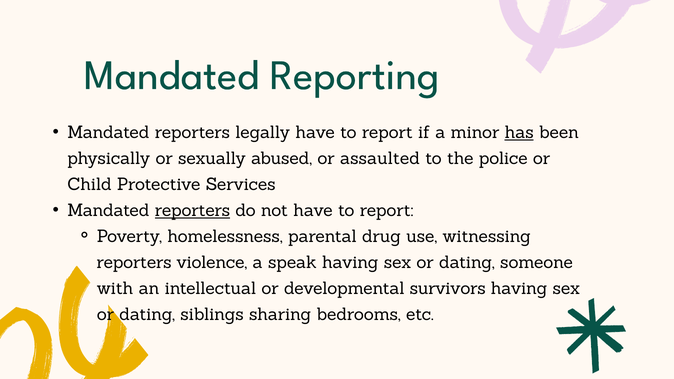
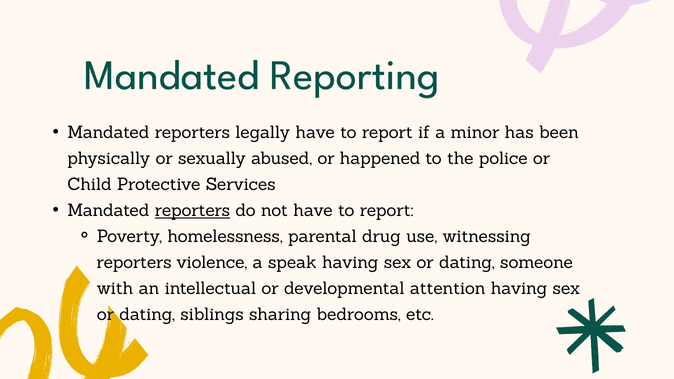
has underline: present -> none (519, 133)
assaulted: assaulted -> happened (380, 159)
survivors: survivors -> attention (448, 288)
